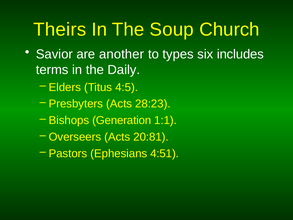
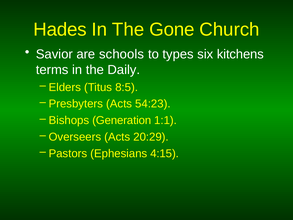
Theirs: Theirs -> Hades (60, 29)
Soup: Soup -> Gone (172, 29)
another: another -> schools (122, 54)
includes: includes -> kitchens (240, 54)
4:5: 4:5 -> 8:5 (127, 87)
28:23: 28:23 -> 54:23 (153, 104)
20:81: 20:81 -> 20:29 (151, 137)
4:51: 4:51 -> 4:15 (165, 153)
